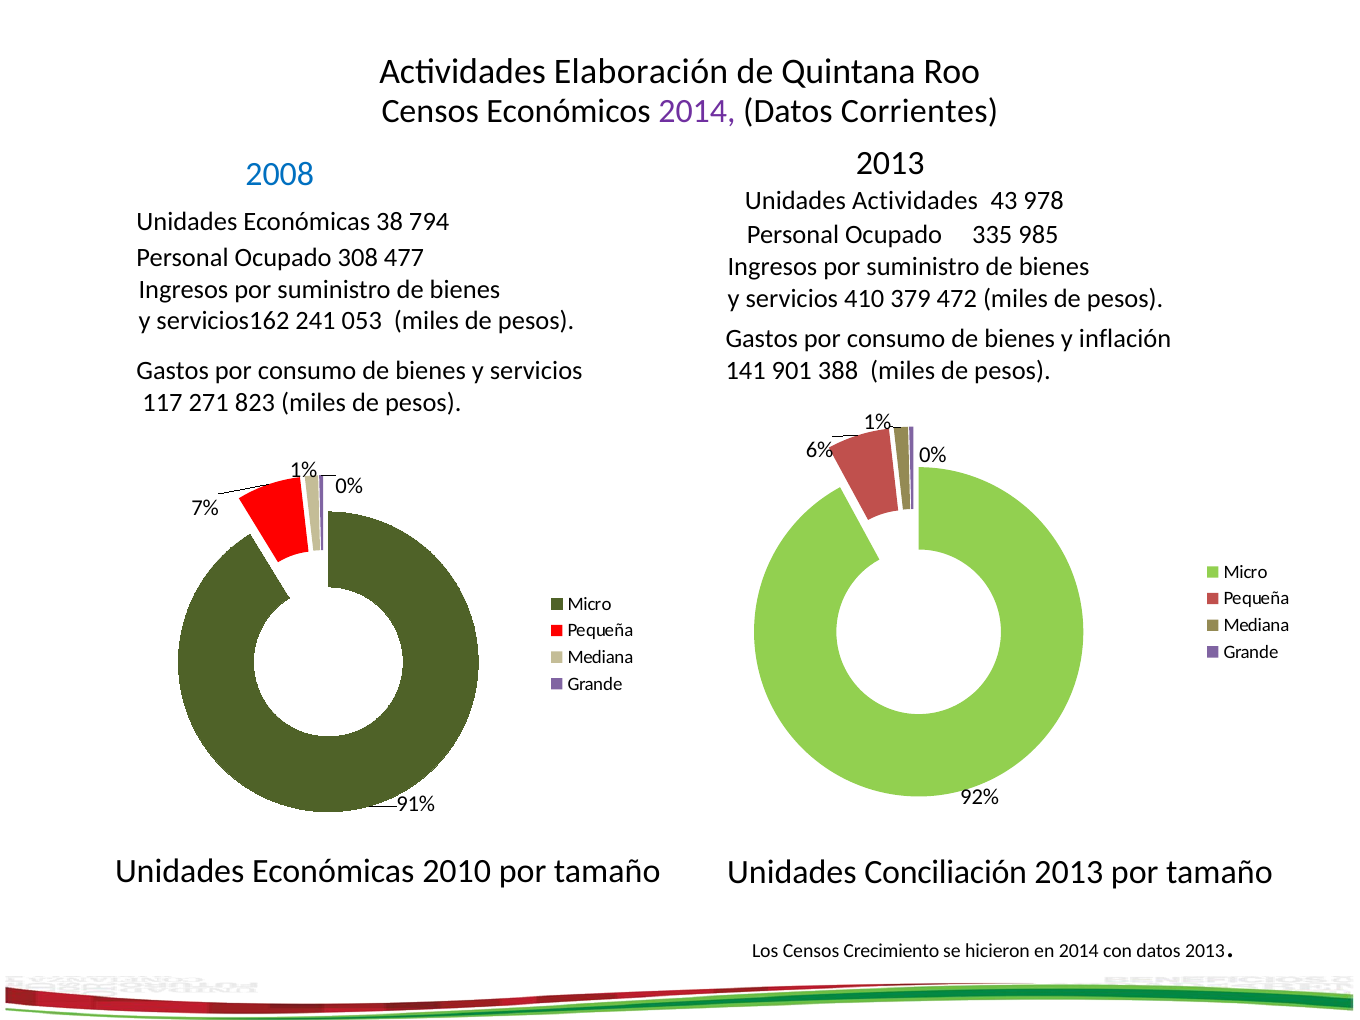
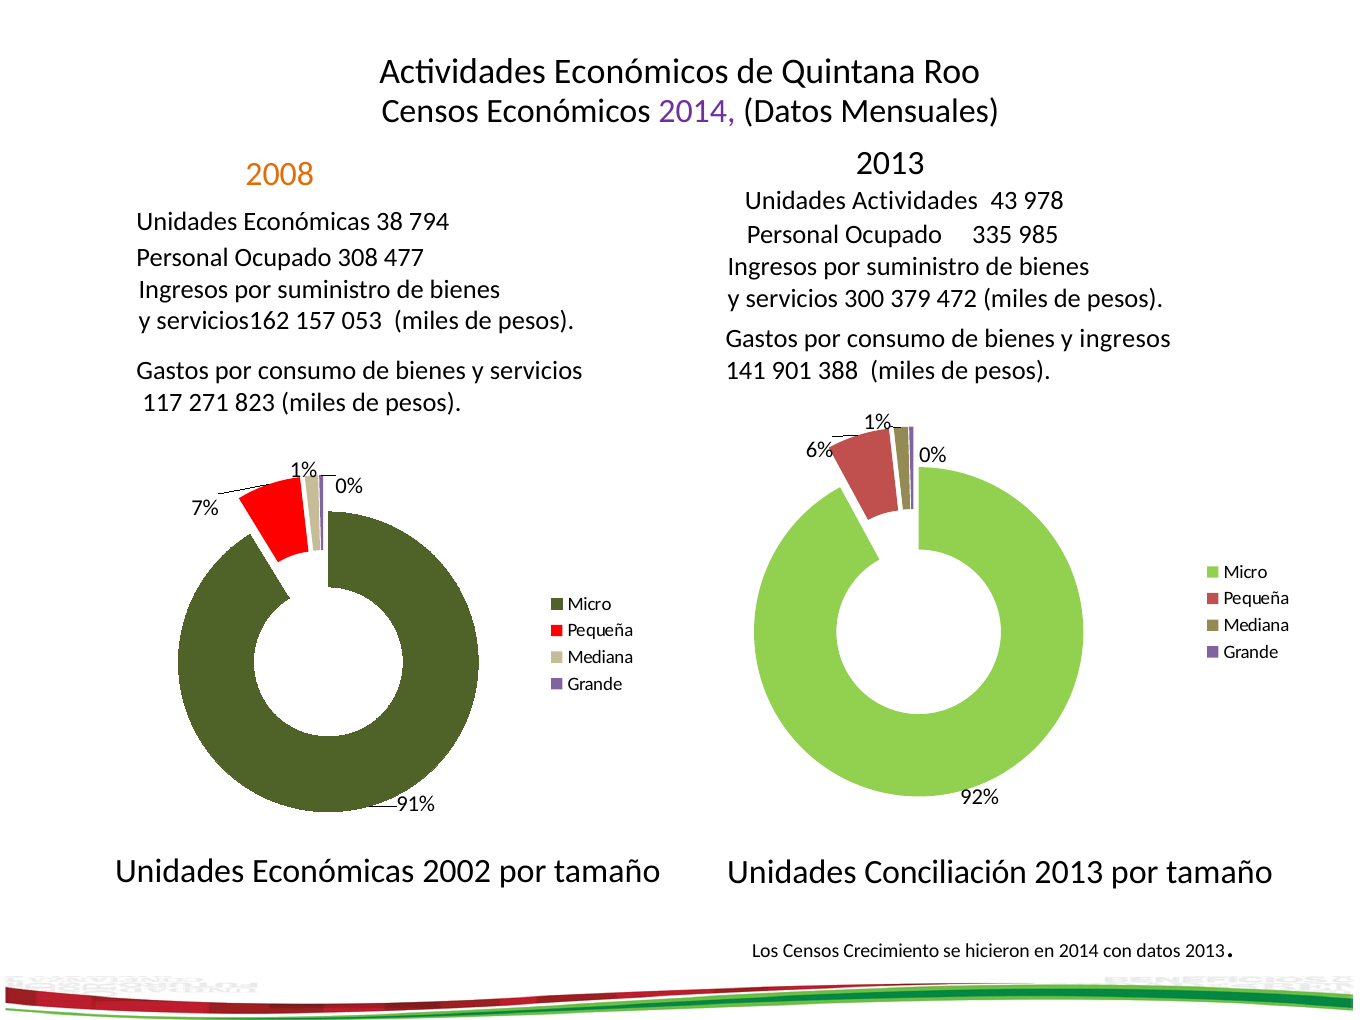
Actividades Elaboración: Elaboración -> Económicos (641, 72)
Corrientes: Corrientes -> Mensuales (920, 111)
2008 colour: blue -> orange (280, 174)
410: 410 -> 300 (864, 298)
241: 241 -> 157 (316, 321)
y inflación: inflación -> ingresos (1125, 339)
2010: 2010 -> 2002 (457, 871)
